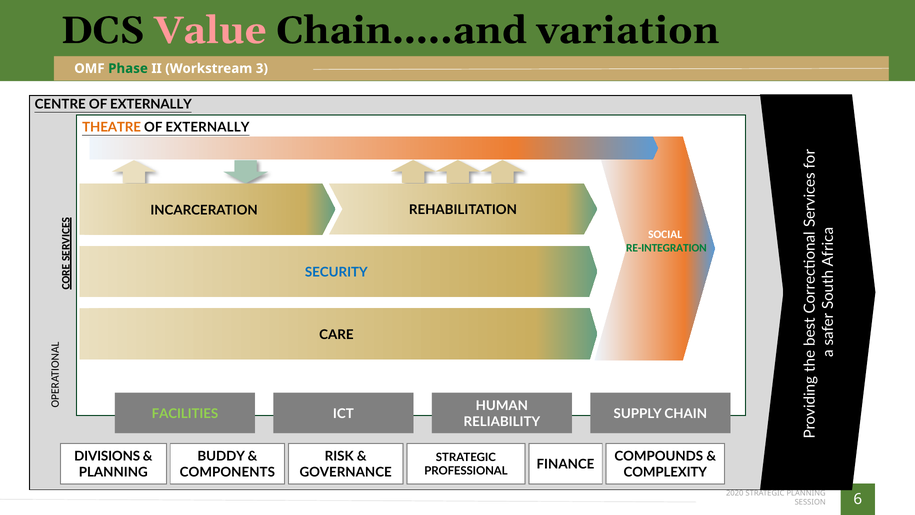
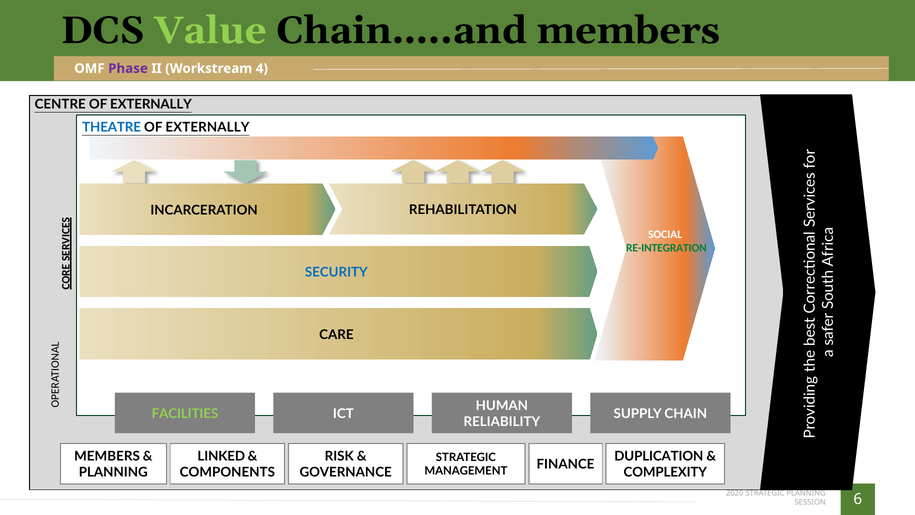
Value colour: pink -> light green (210, 30)
Chain…..and variation: variation -> members (628, 30)
Phase colour: green -> purple (128, 68)
3: 3 -> 4 (262, 68)
THEATRE colour: orange -> blue (112, 127)
DIVISIONS: DIVISIONS -> MEMBERS (107, 456)
BUDDY: BUDDY -> LINKED (221, 456)
COMPOUNDS: COMPOUNDS -> DUPLICATION (659, 456)
PROFESSIONAL: PROFESSIONAL -> MANAGEMENT (466, 471)
